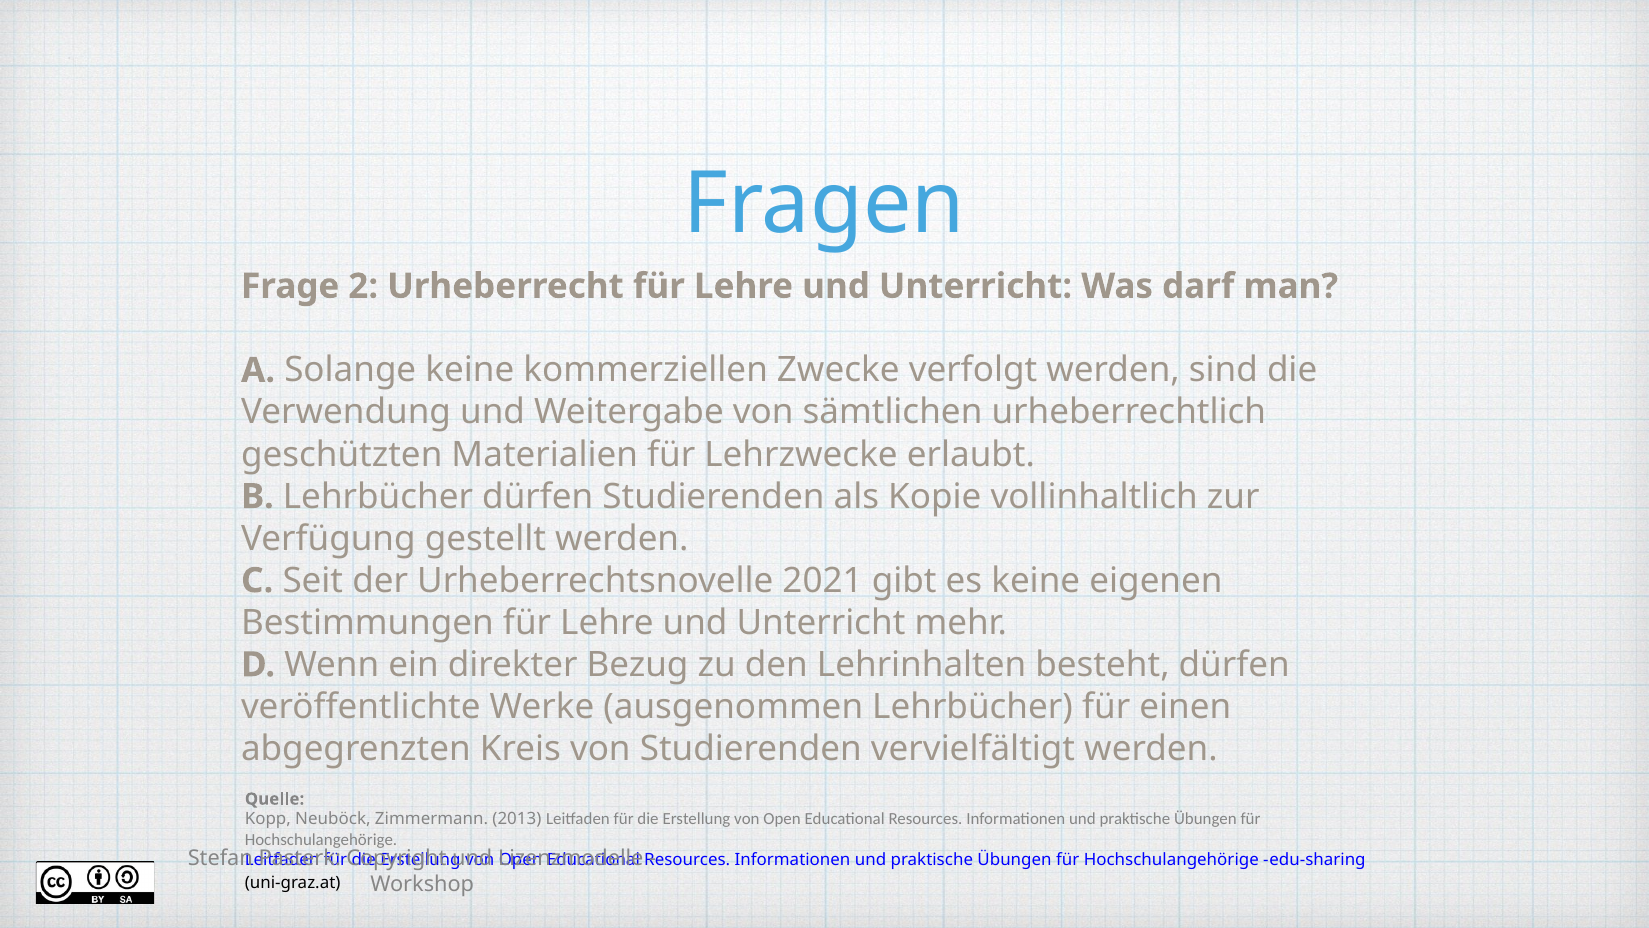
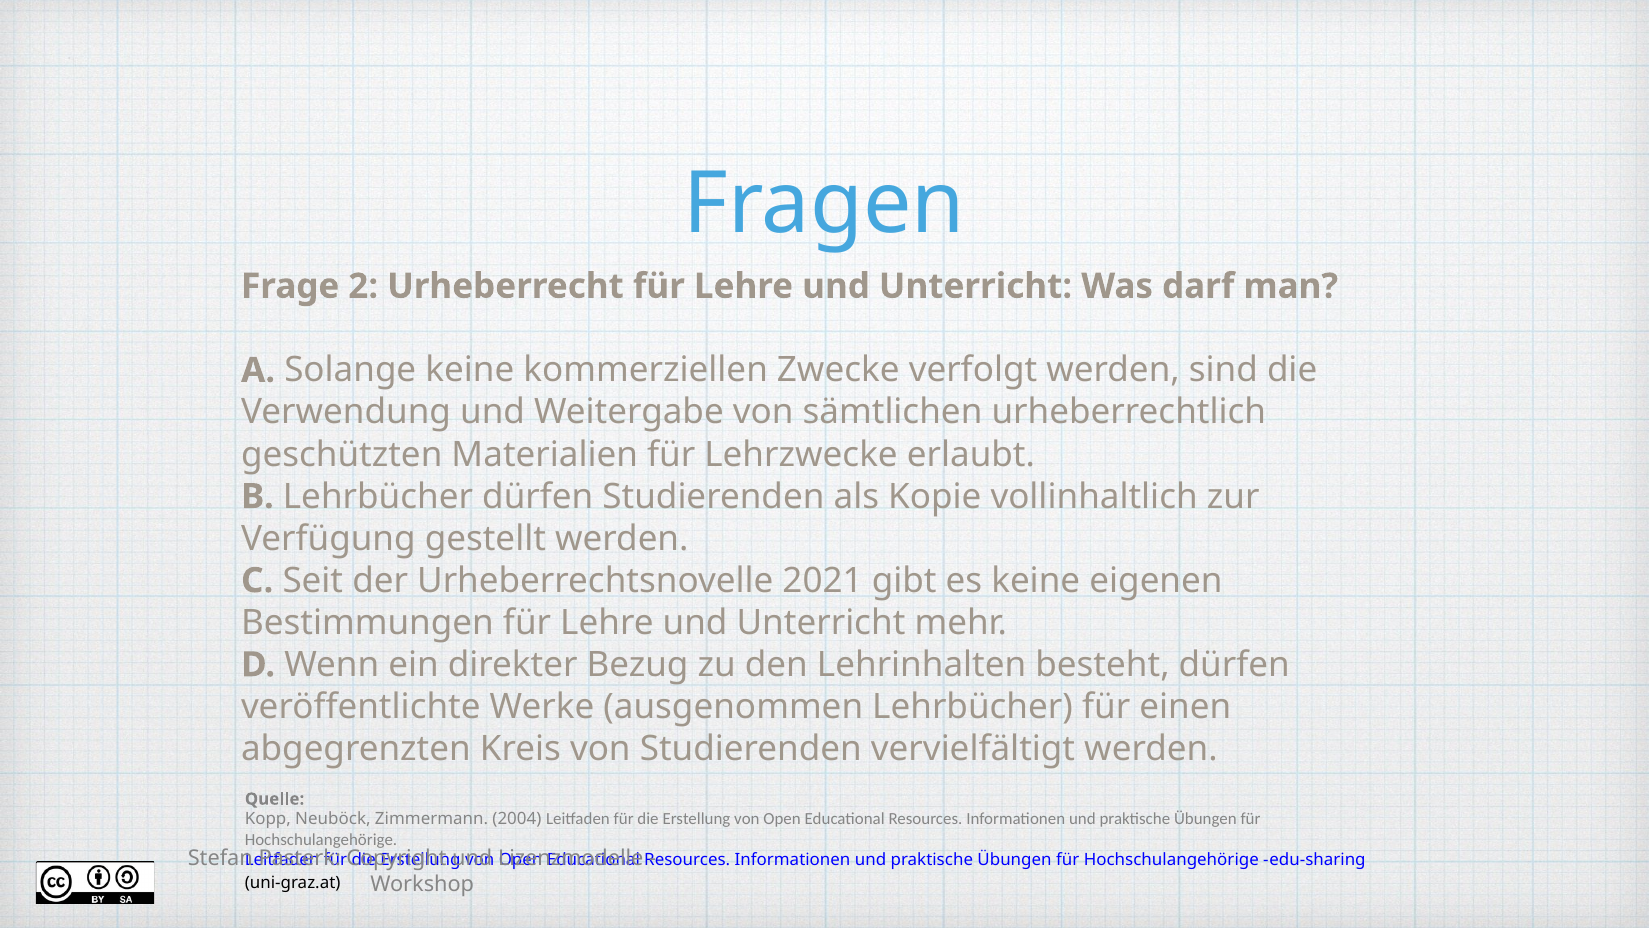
2013: 2013 -> 2004 (517, 819)
